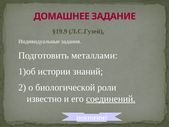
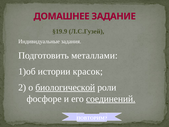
знаний: знаний -> красок (88, 71)
биологической underline: none -> present (65, 87)
известно: известно -> фосфоре (44, 99)
